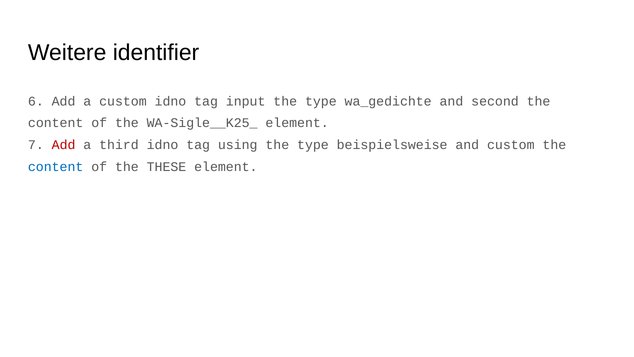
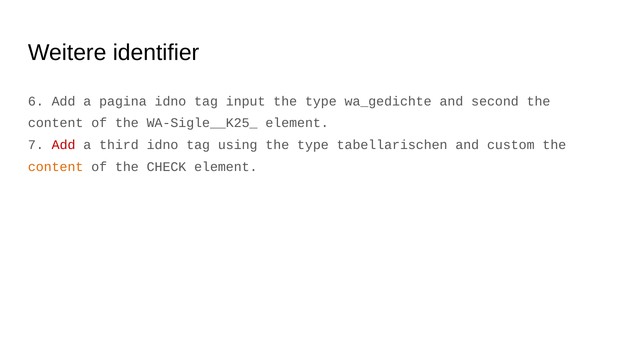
a custom: custom -> pagina (123, 101)
beispielsweise: beispielsweise -> tabellarischen (392, 145)
content colour: blue -> orange (56, 167)
THESE: THESE -> CHECK (166, 167)
